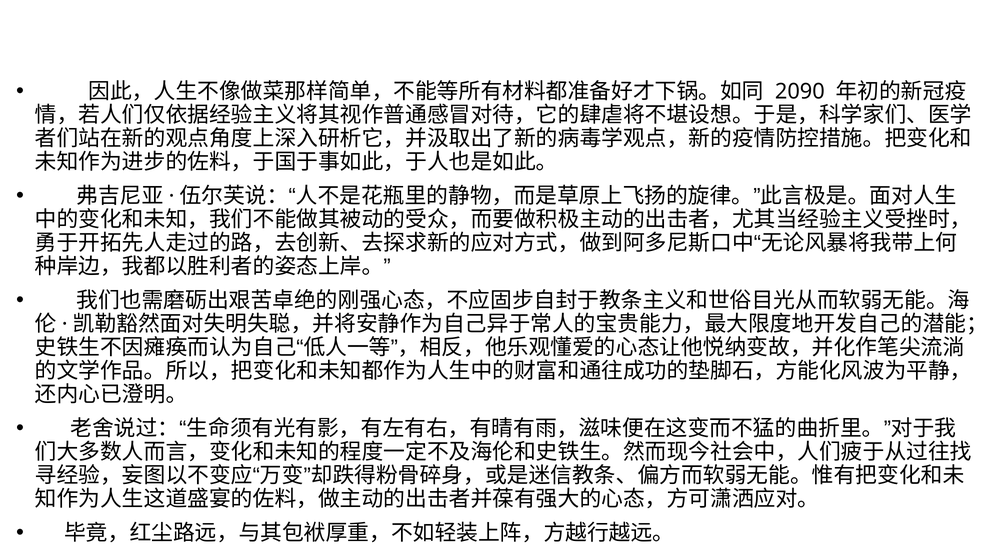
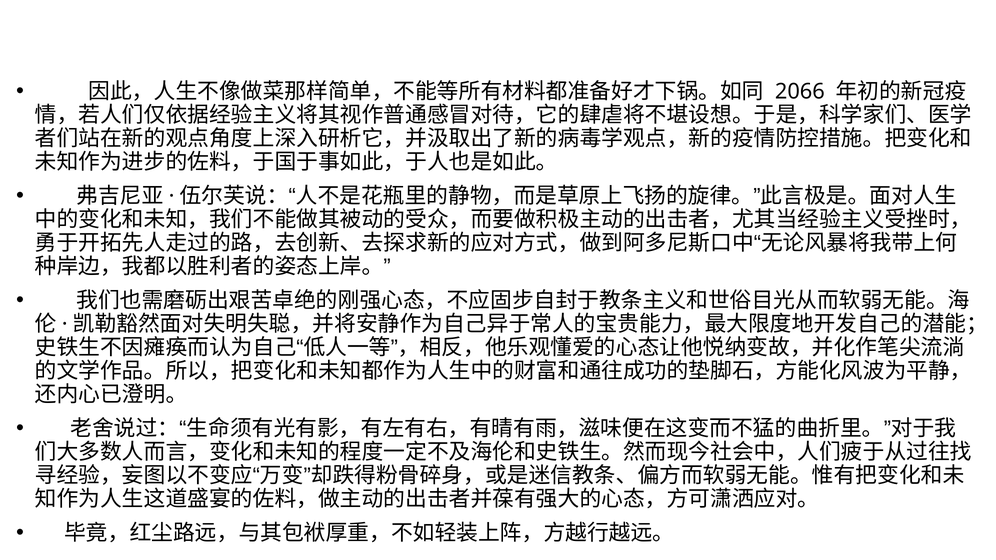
2090: 2090 -> 2066 (800, 92)
